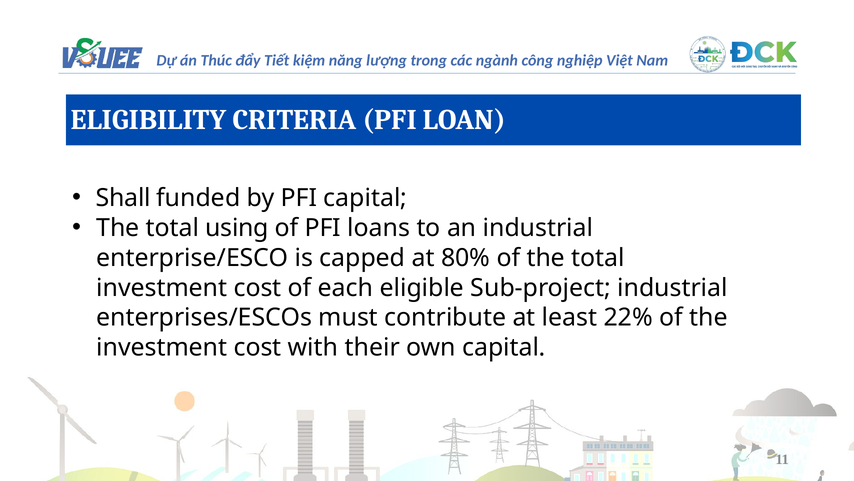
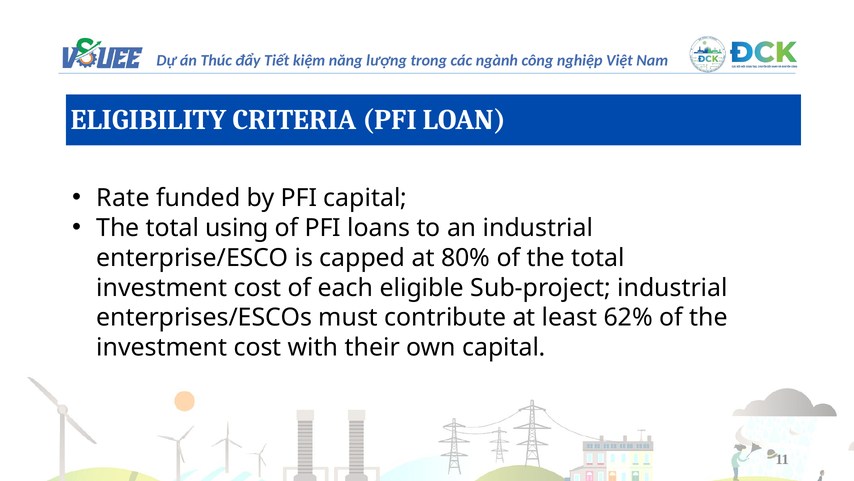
Shall: Shall -> Rate (123, 198)
22%: 22% -> 62% (628, 317)
